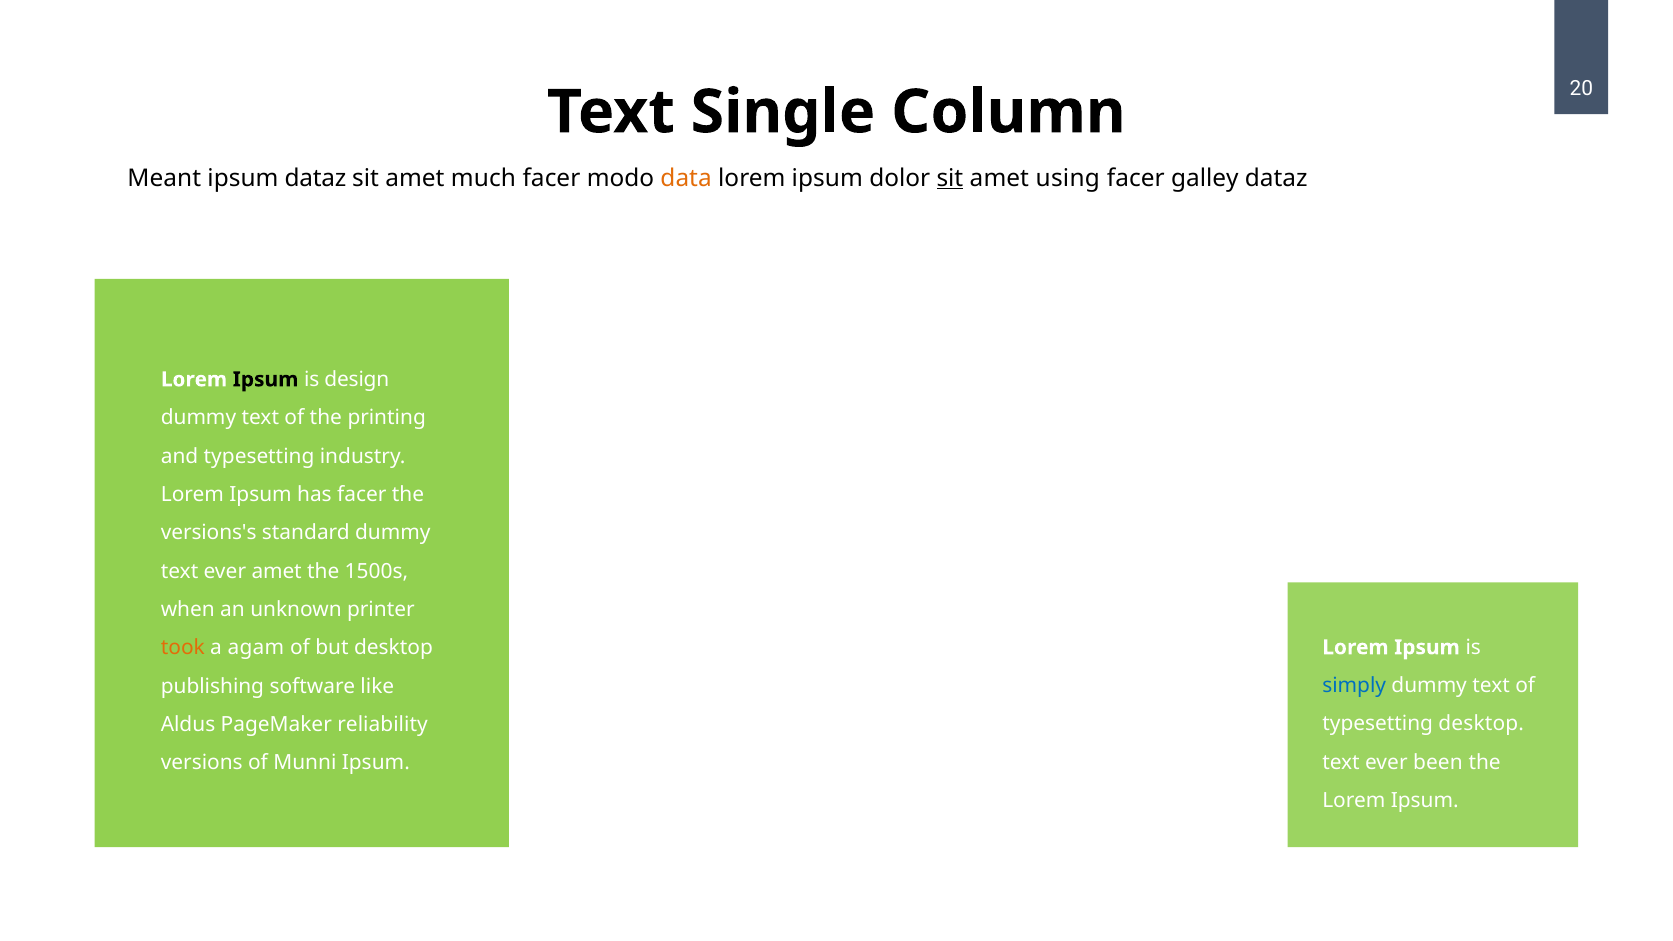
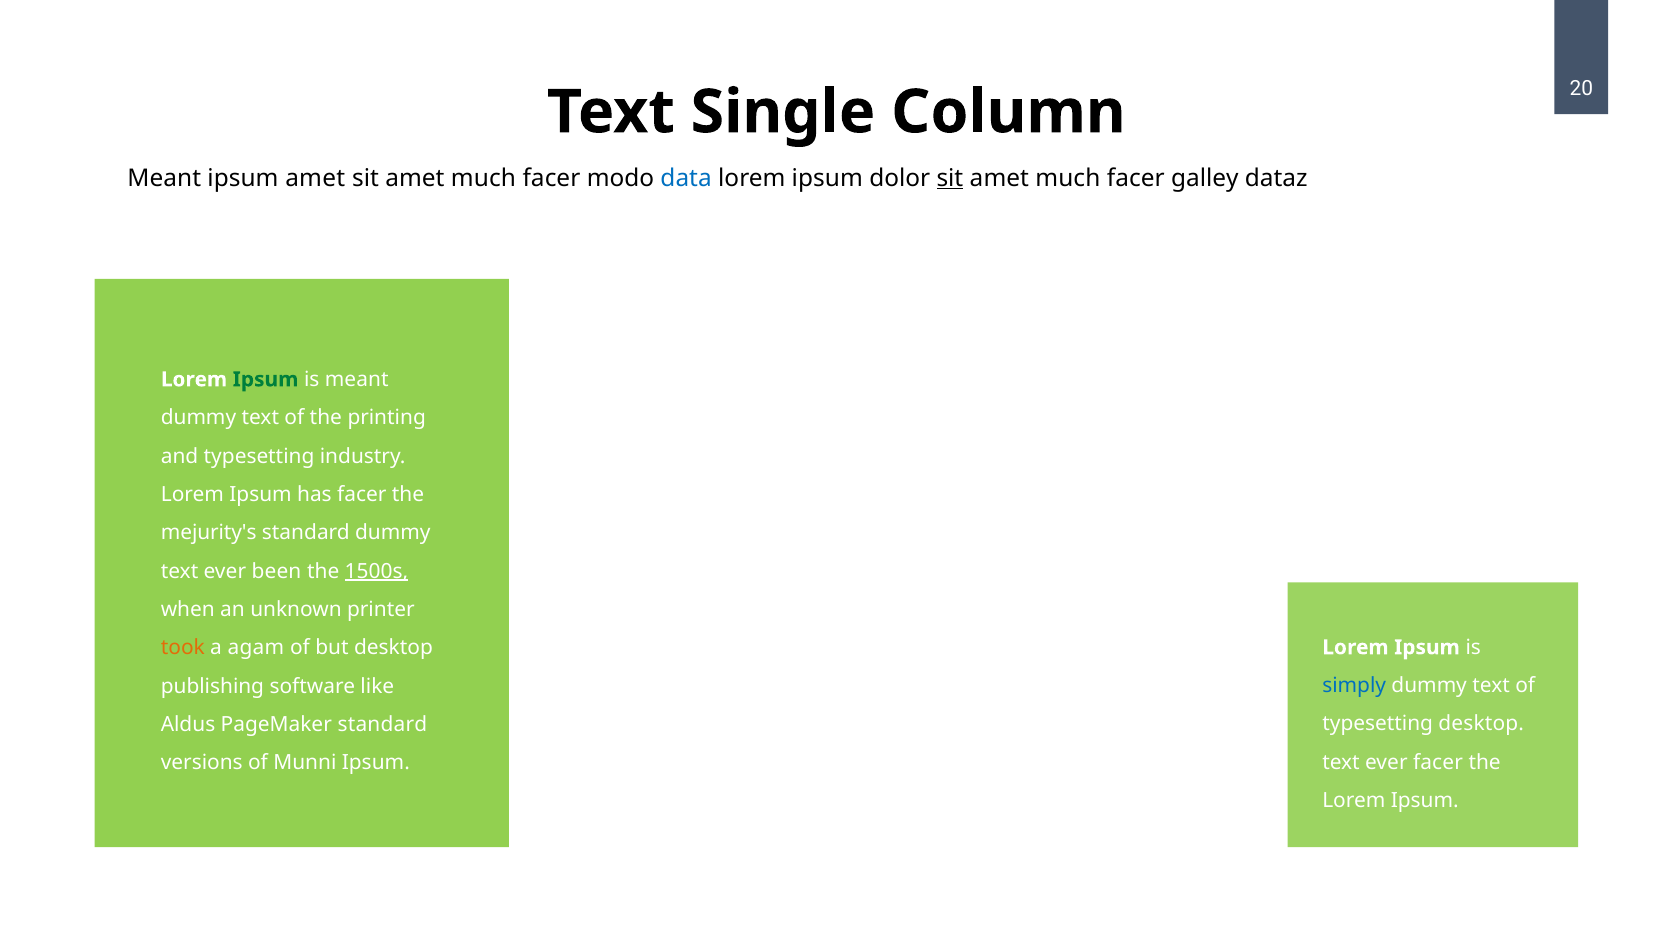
ipsum dataz: dataz -> amet (315, 178)
data colour: orange -> blue (686, 178)
using: using -> much (1068, 178)
Ipsum colour: black -> green (266, 380)
is design: design -> meant (357, 380)
versions's: versions's -> mejurity's (209, 533)
ever amet: amet -> been (276, 571)
1500s underline: none -> present (376, 571)
PageMaker reliability: reliability -> standard (382, 725)
ever been: been -> facer (1438, 762)
